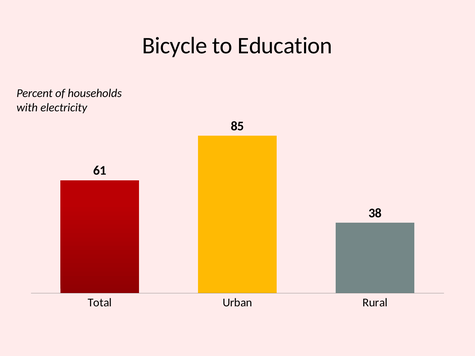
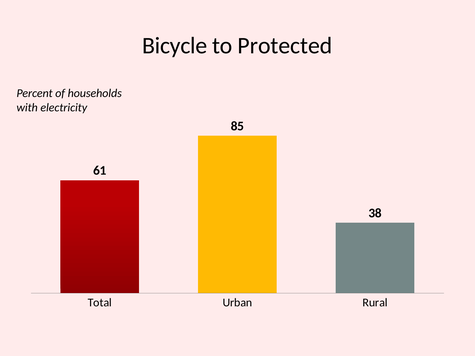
Education: Education -> Protected (285, 46)
